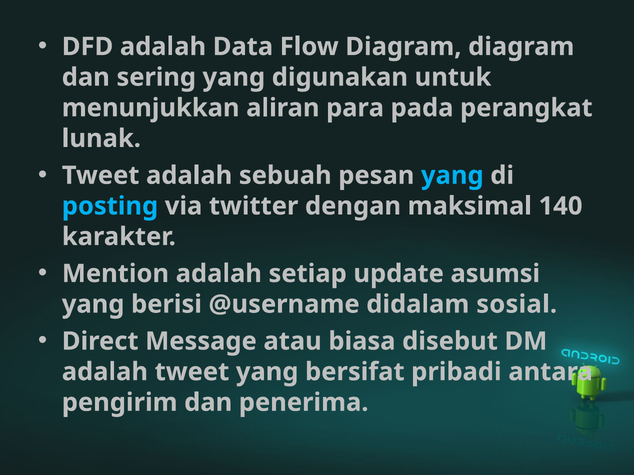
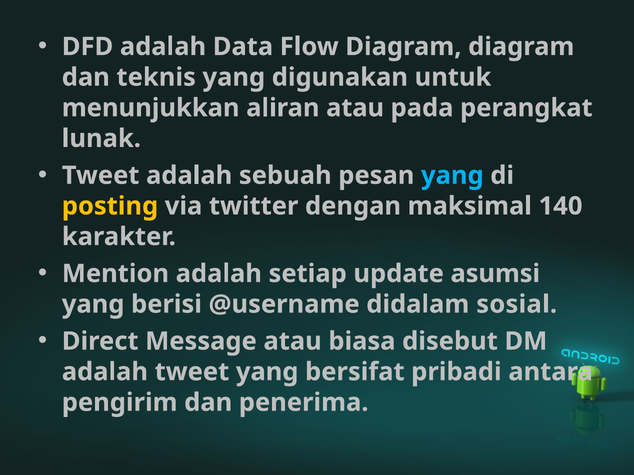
sering: sering -> teknis (156, 77)
aliran para: para -> atau (355, 108)
posting colour: light blue -> yellow (110, 206)
